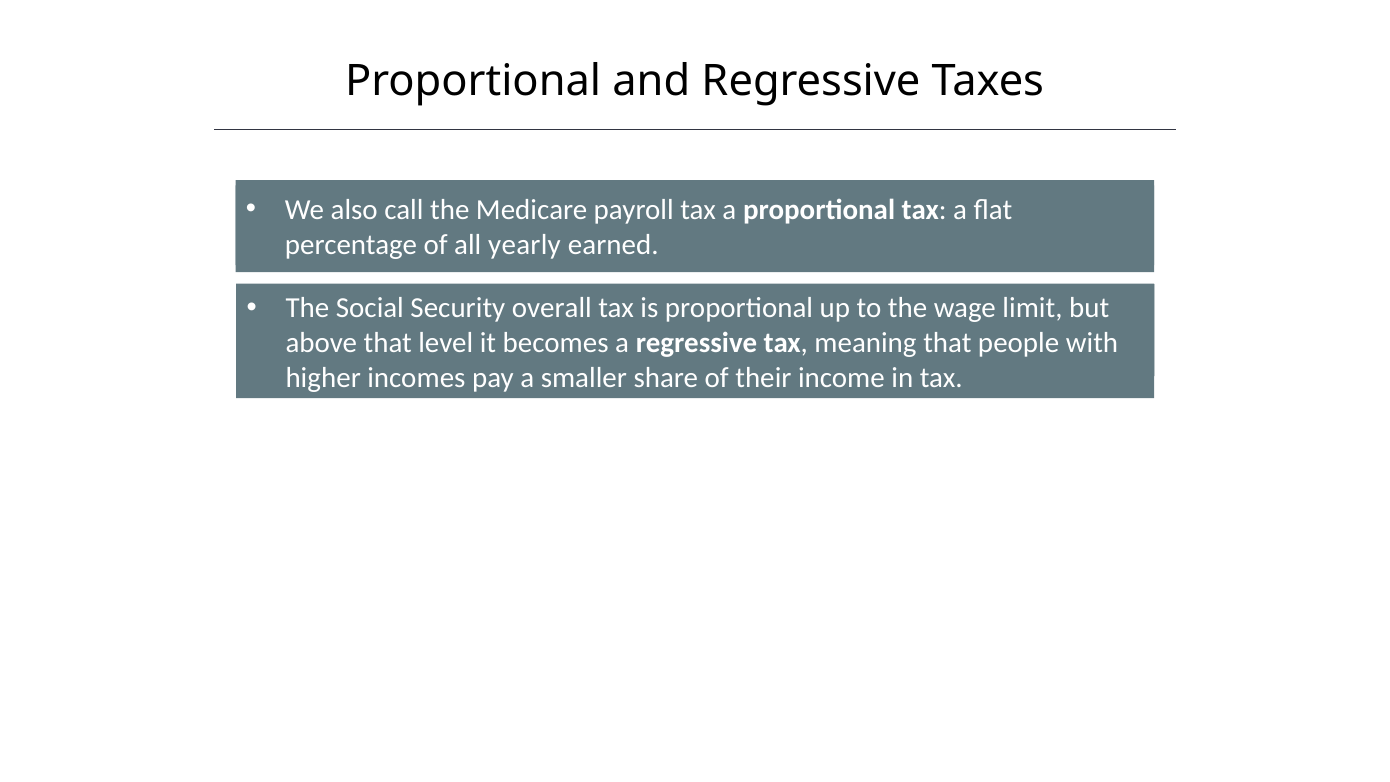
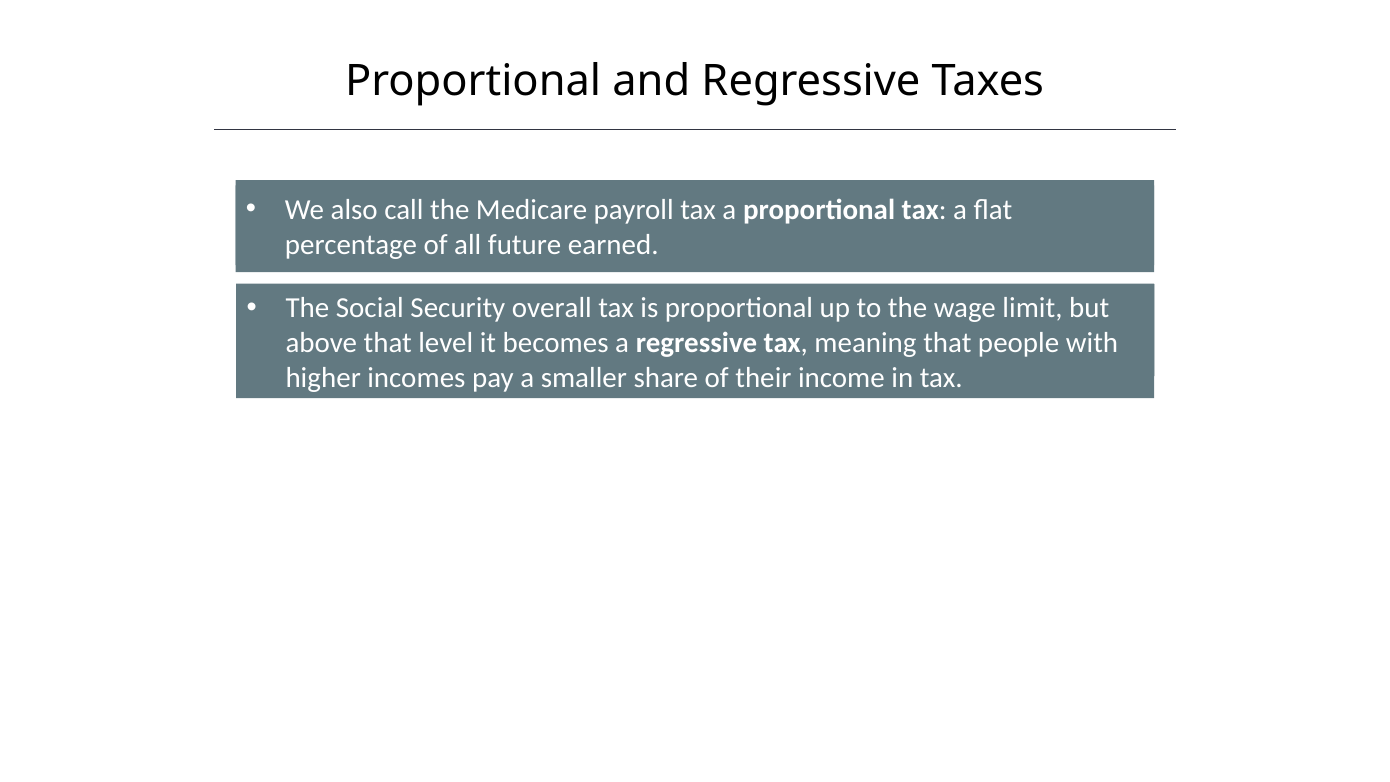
yearly: yearly -> future (525, 245)
